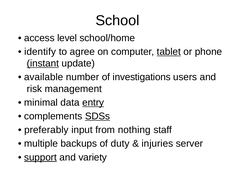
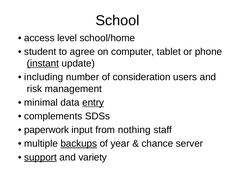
identify: identify -> student (40, 52)
tablet underline: present -> none (169, 52)
available: available -> including (44, 77)
investigations: investigations -> consideration (142, 77)
SDSs underline: present -> none (98, 116)
preferably: preferably -> paperwork (46, 130)
backups underline: none -> present (79, 144)
duty: duty -> year (120, 144)
injuries: injuries -> chance (157, 144)
